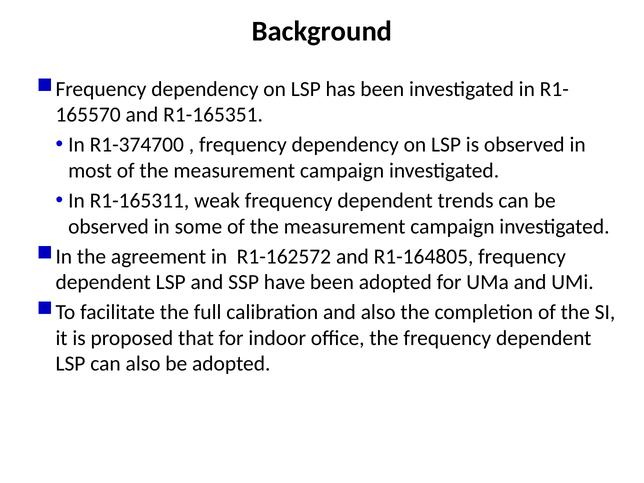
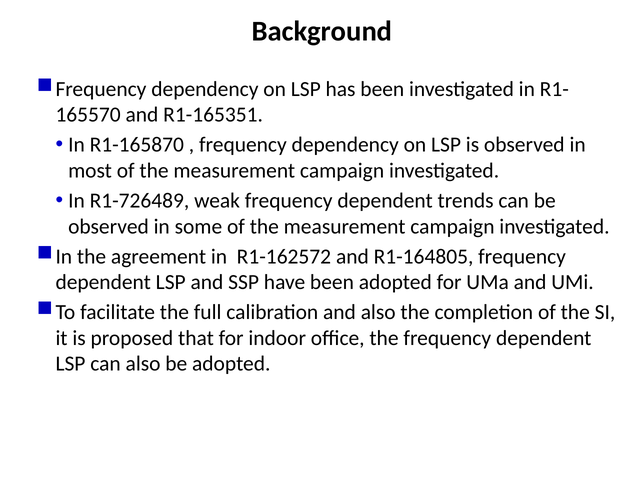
R1-374700: R1-374700 -> R1-165870 (137, 145)
R1-165311: R1-165311 -> R1-726489 (139, 201)
